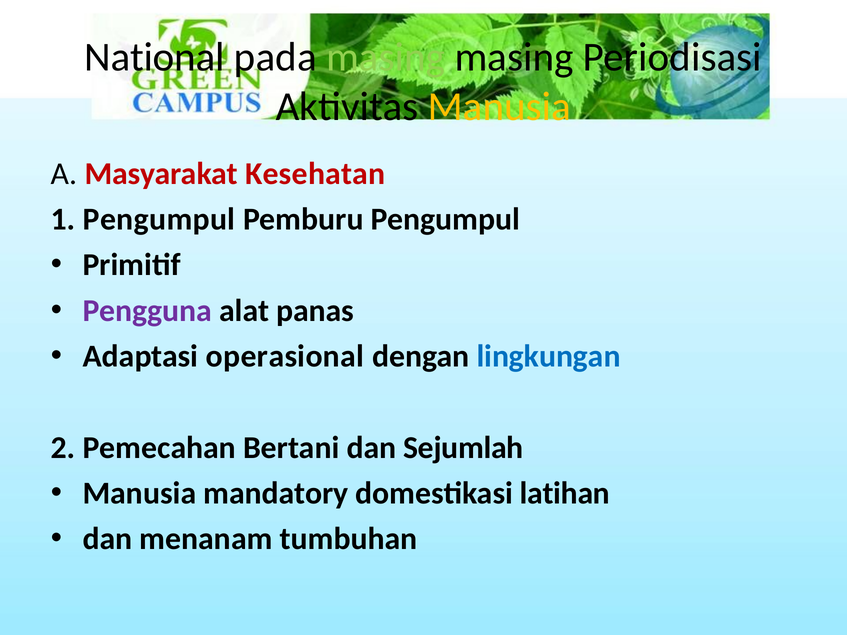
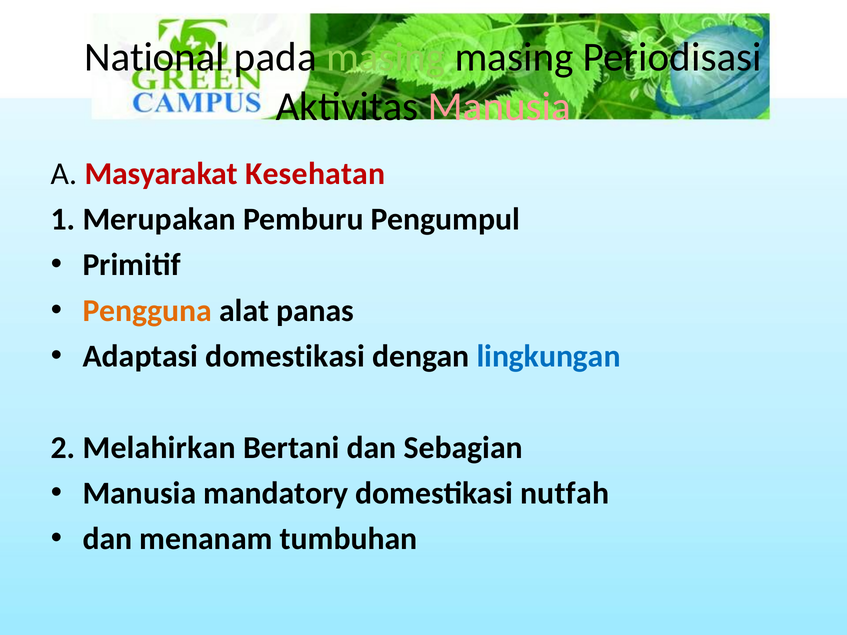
Manusia colour: yellow -> pink (499, 107)
1 Pengumpul: Pengumpul -> Merupakan (159, 219)
Pengguna colour: purple -> orange (147, 311)
Adaptasi operasional: operasional -> domestikasi (285, 356)
Pemecahan: Pemecahan -> Melahirkan (159, 448)
Sejumlah: Sejumlah -> Sebagian (463, 448)
latihan: latihan -> nutfah (565, 494)
